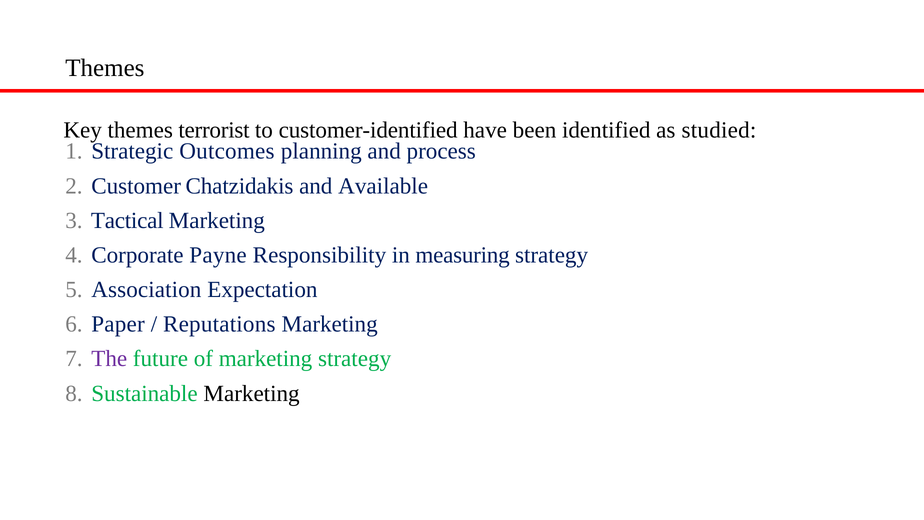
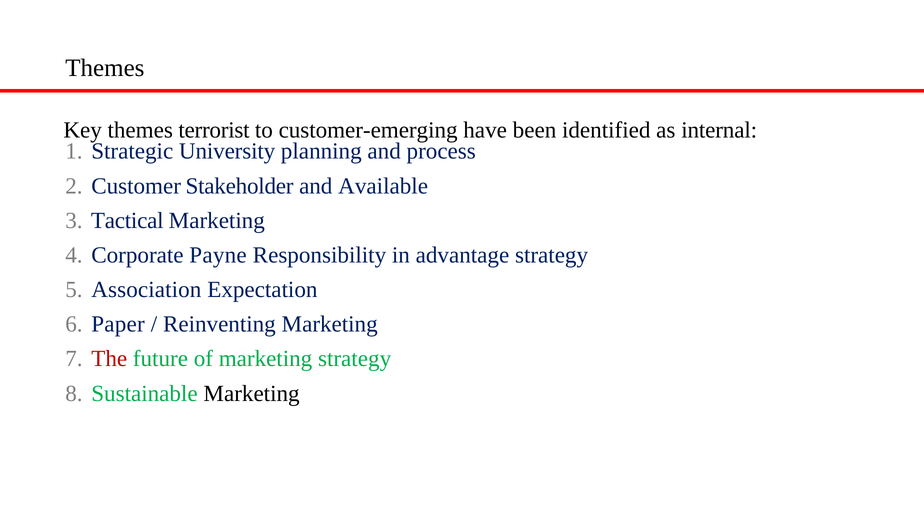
customer-identified: customer-identified -> customer-emerging (368, 130)
studied: studied -> internal (719, 130)
Outcomes: Outcomes -> University (227, 151)
Chatzidakis: Chatzidakis -> Stakeholder (240, 186)
measuring: measuring -> advantage (462, 255)
Reputations: Reputations -> Reinventing (219, 324)
The colour: purple -> red (109, 359)
